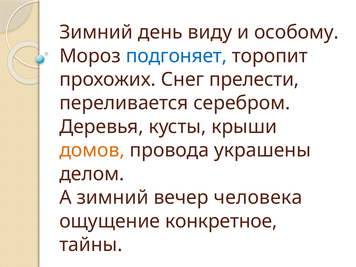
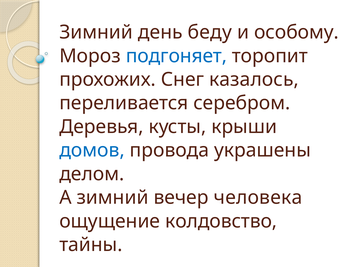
виду: виду -> беду (210, 32)
прелести: прелести -> казалось (254, 80)
домов colour: orange -> blue (92, 150)
конкретное: конкретное -> колдовство (221, 221)
